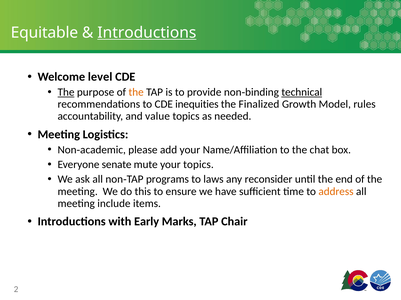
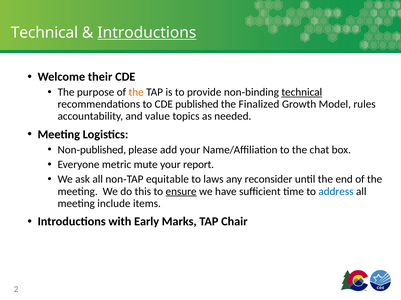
Equitable: Equitable -> Technical (44, 33)
level: level -> their (100, 77)
The underline: present -> none (66, 92)
CDE inequities: inequities -> published (197, 104)
academic: academic -> published (103, 150)
senate: senate -> metric (117, 165)
your topics: topics -> report (199, 165)
programs: programs -> equitable (167, 180)
ensure underline: none -> present (181, 192)
address colour: orange -> blue (336, 192)
